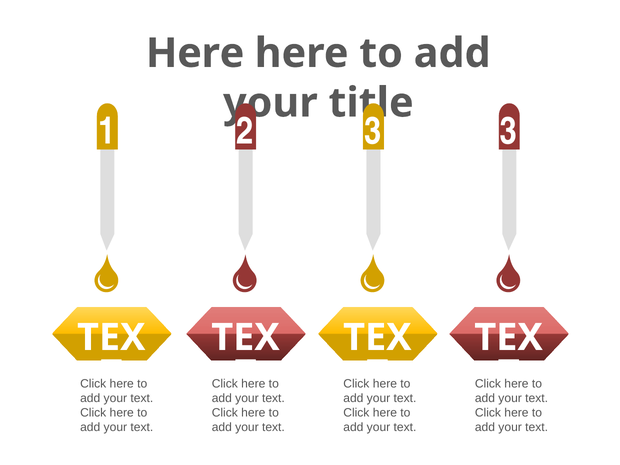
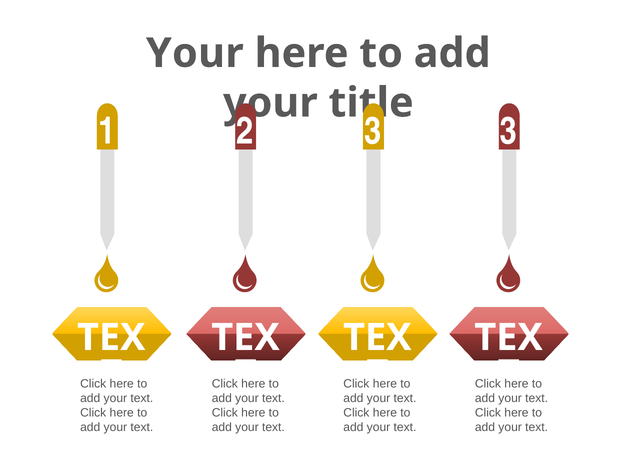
Here: Here -> Your (195, 53)
